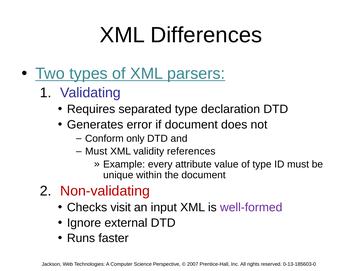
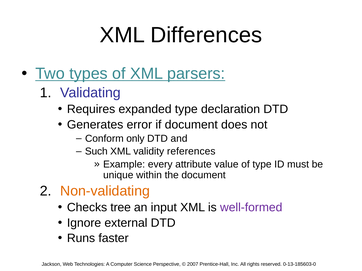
separated: separated -> expanded (145, 109)
Must: Must -> Such (96, 152)
Non-validating colour: red -> orange (105, 191)
visit: visit -> tree (121, 208)
